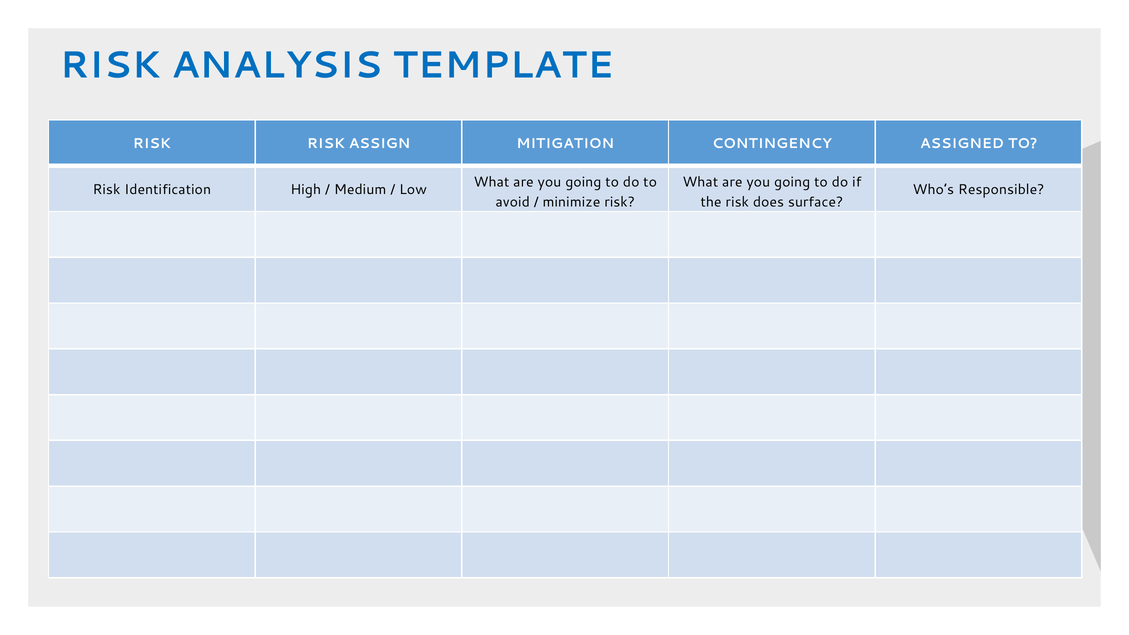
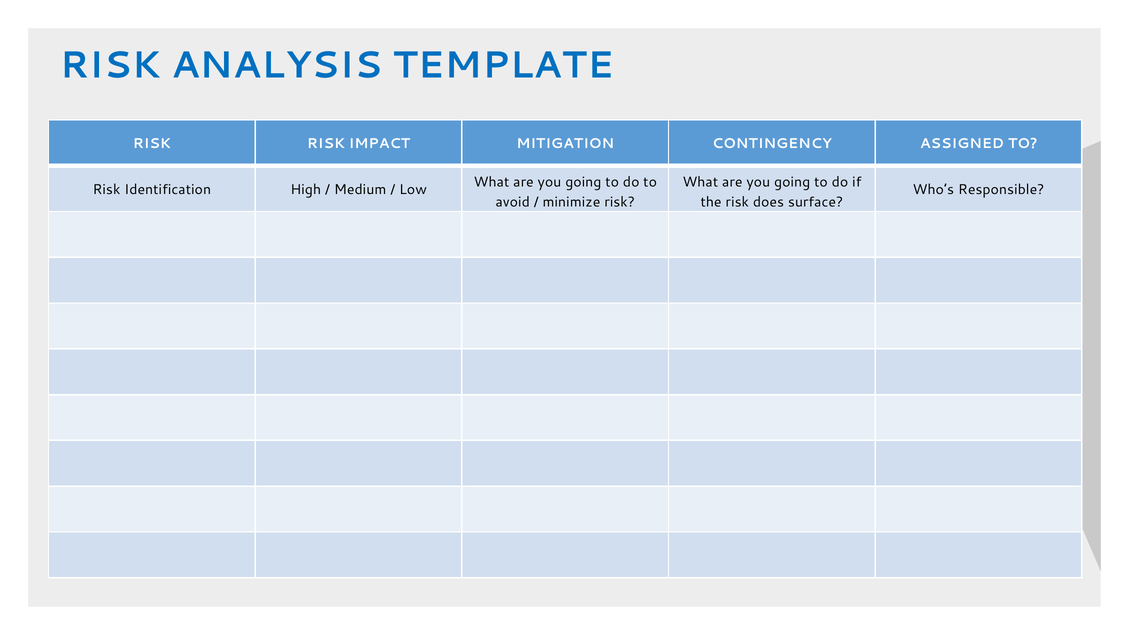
ASSIGN: ASSIGN -> IMPACT (379, 144)
